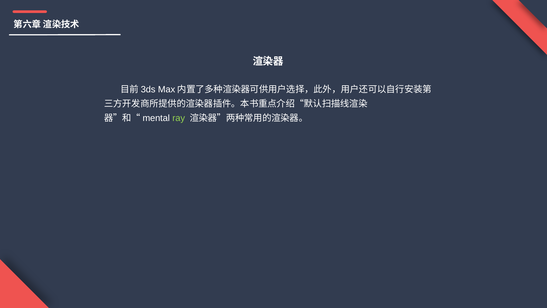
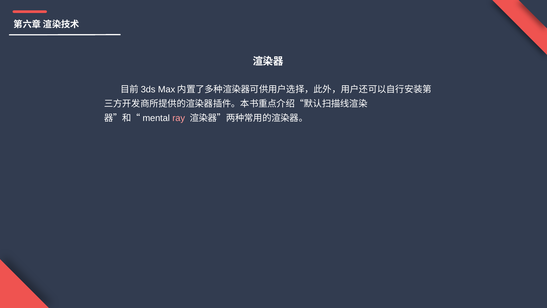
ray colour: light green -> pink (179, 118)
